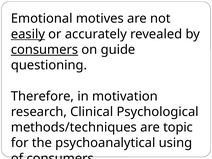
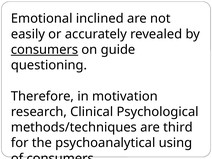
motives: motives -> inclined (100, 19)
easily underline: present -> none (28, 34)
topic: topic -> third (178, 127)
